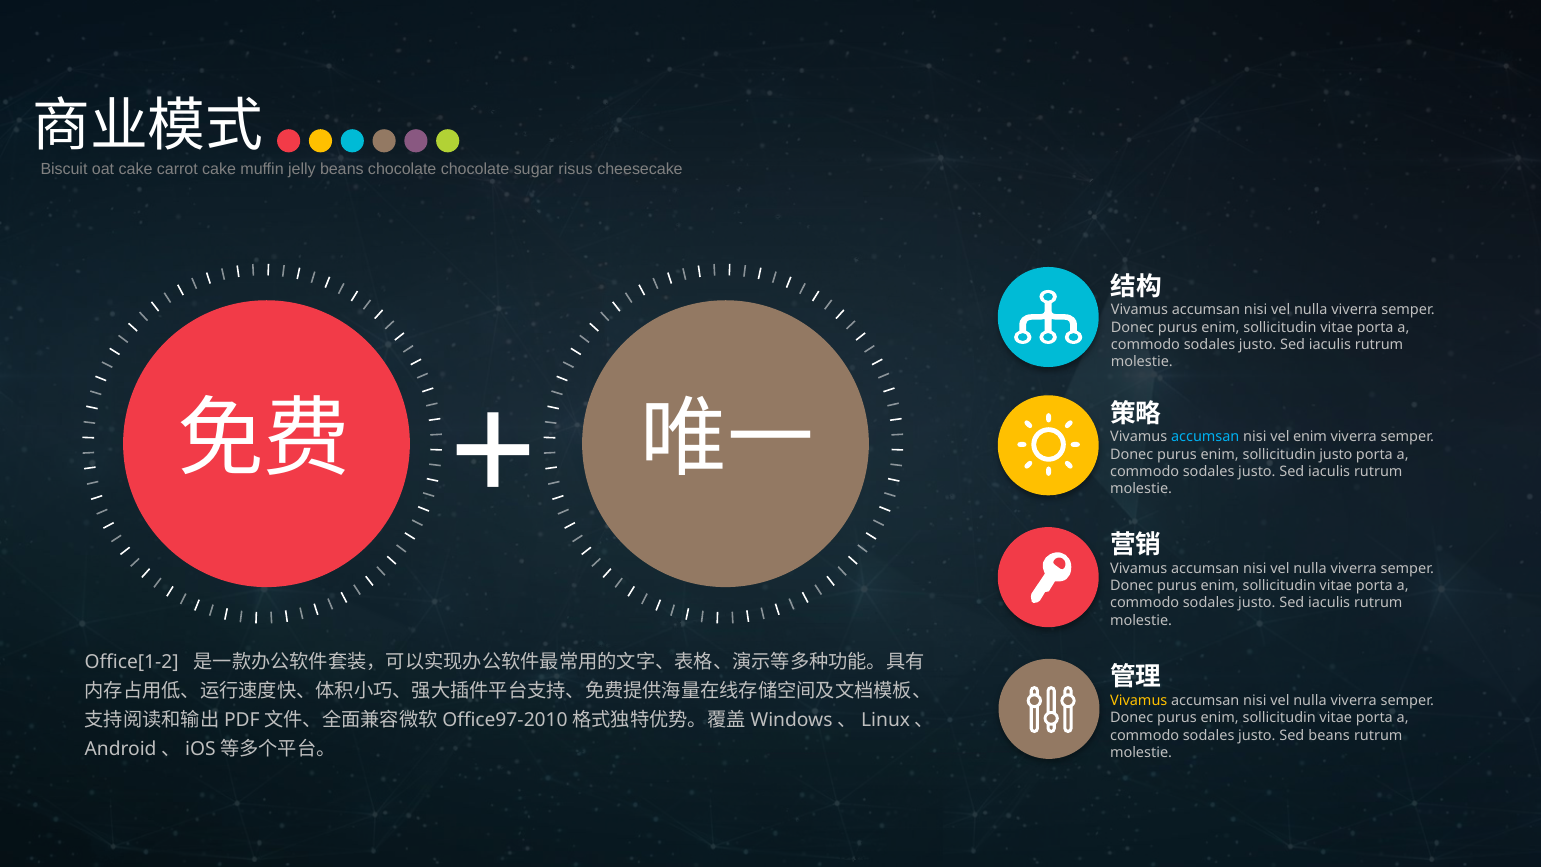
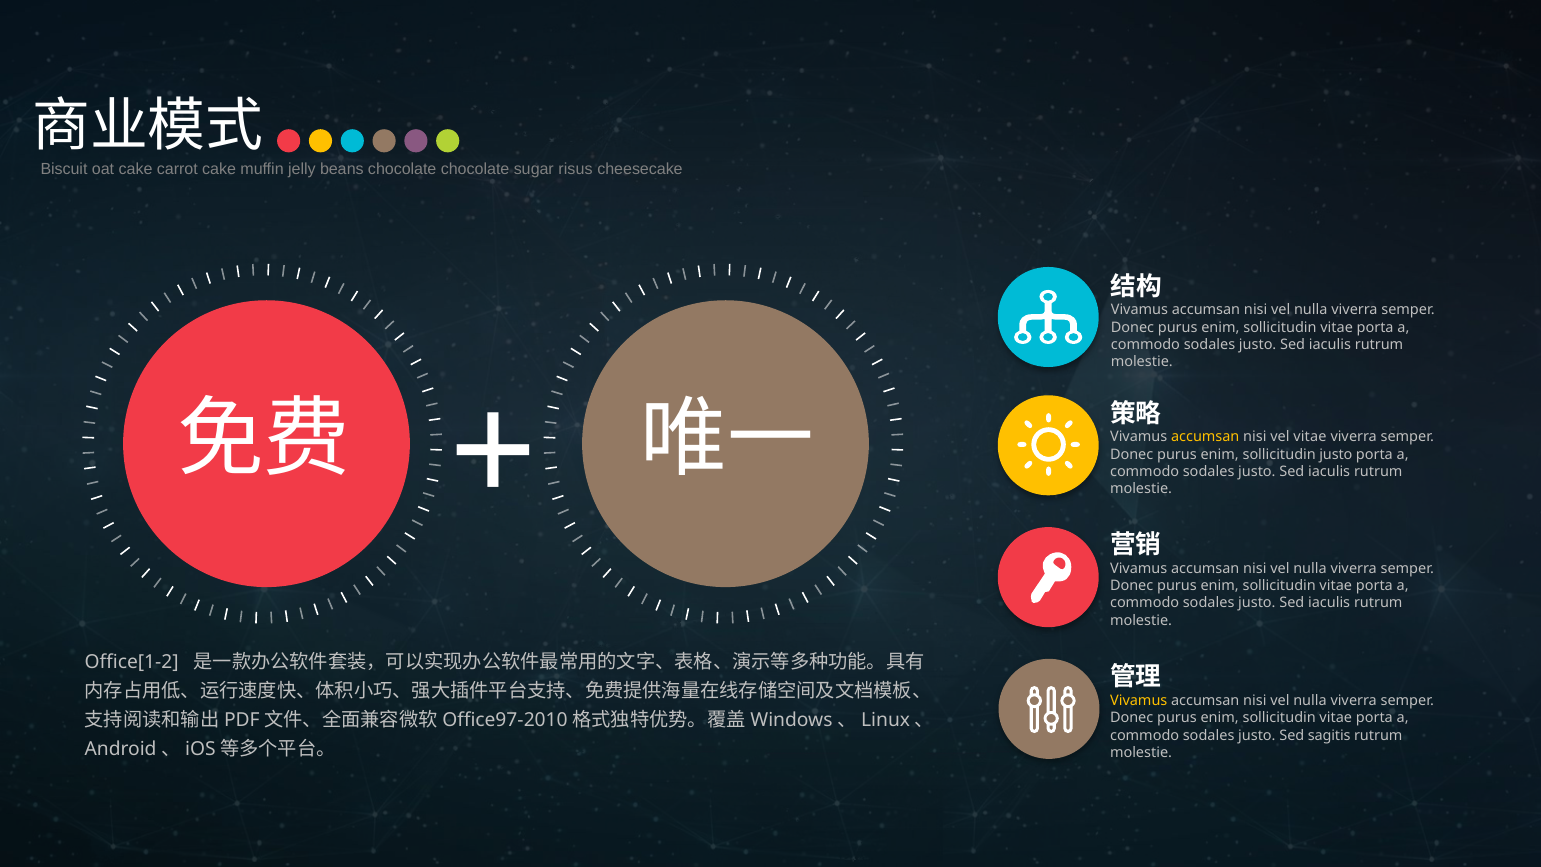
accumsan colour: light blue -> yellow (1205, 437)
vel enim: enim -> vitae (1310, 437)
Sed beans: beans -> sagitis (1329, 735)
